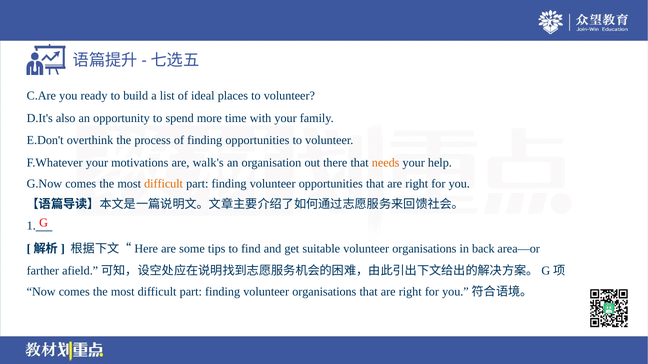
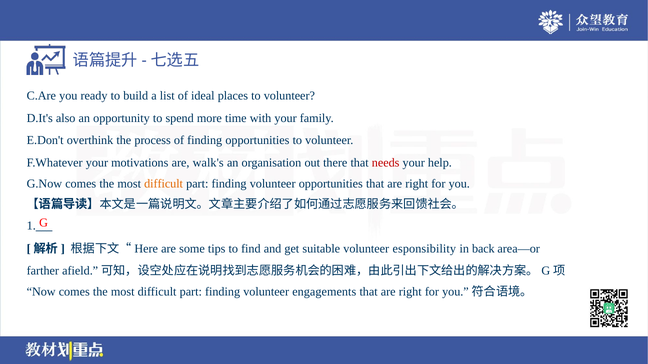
needs colour: orange -> red (386, 163)
suitable volunteer organisations: organisations -> esponsibility (424, 249)
finding volunteer organisations: organisations -> engagements (324, 292)
